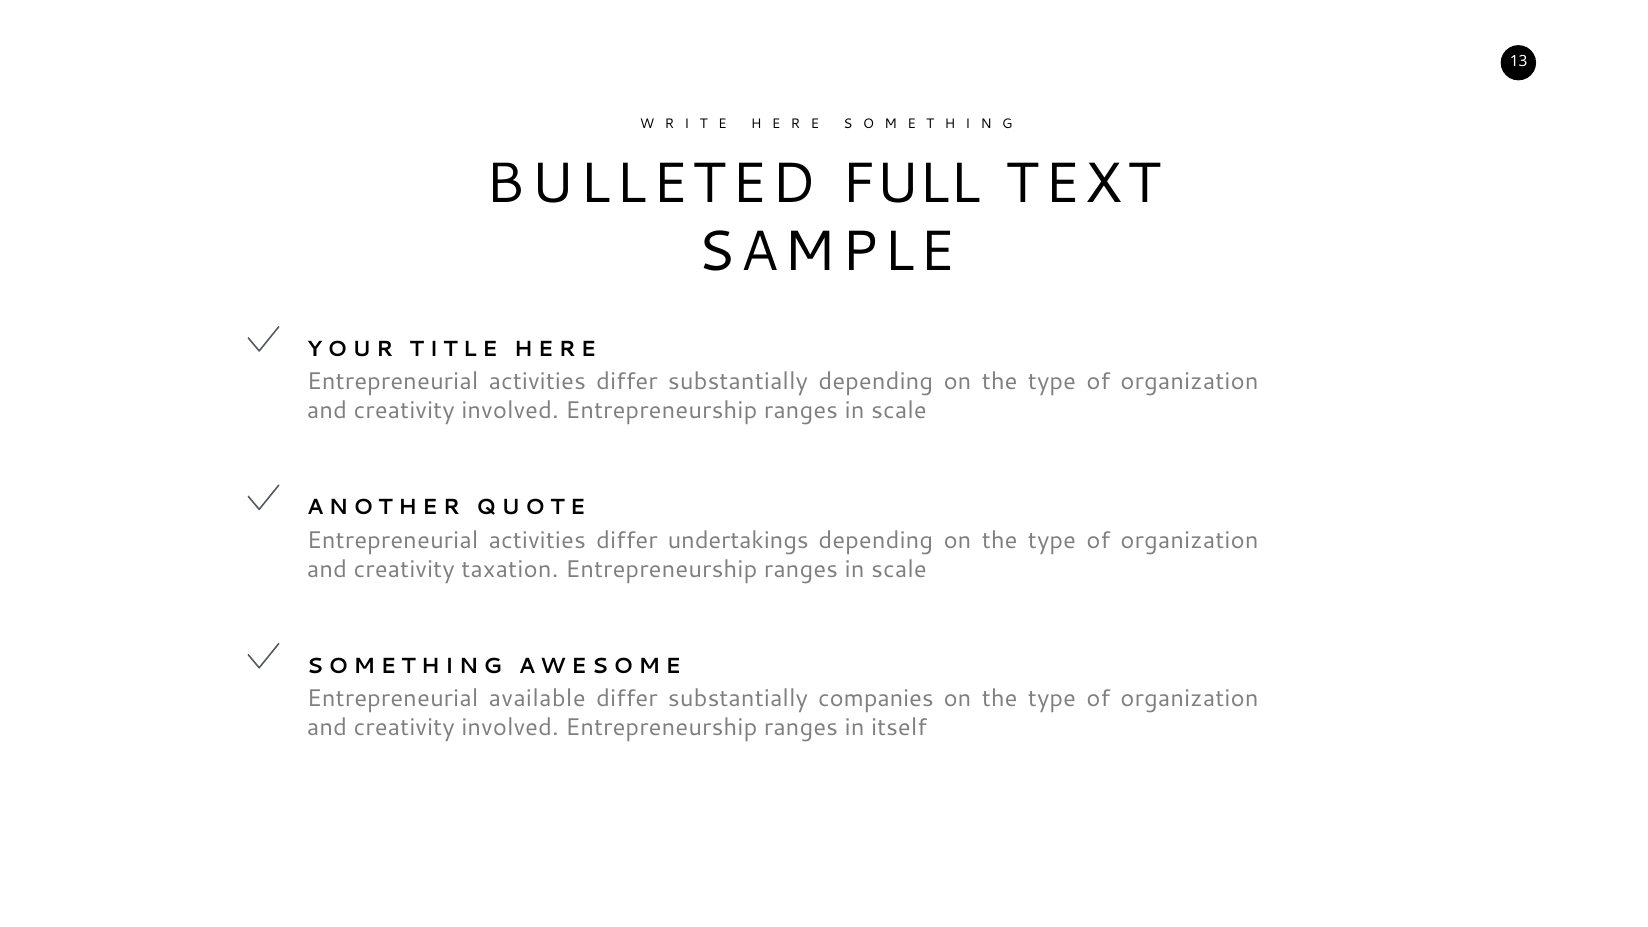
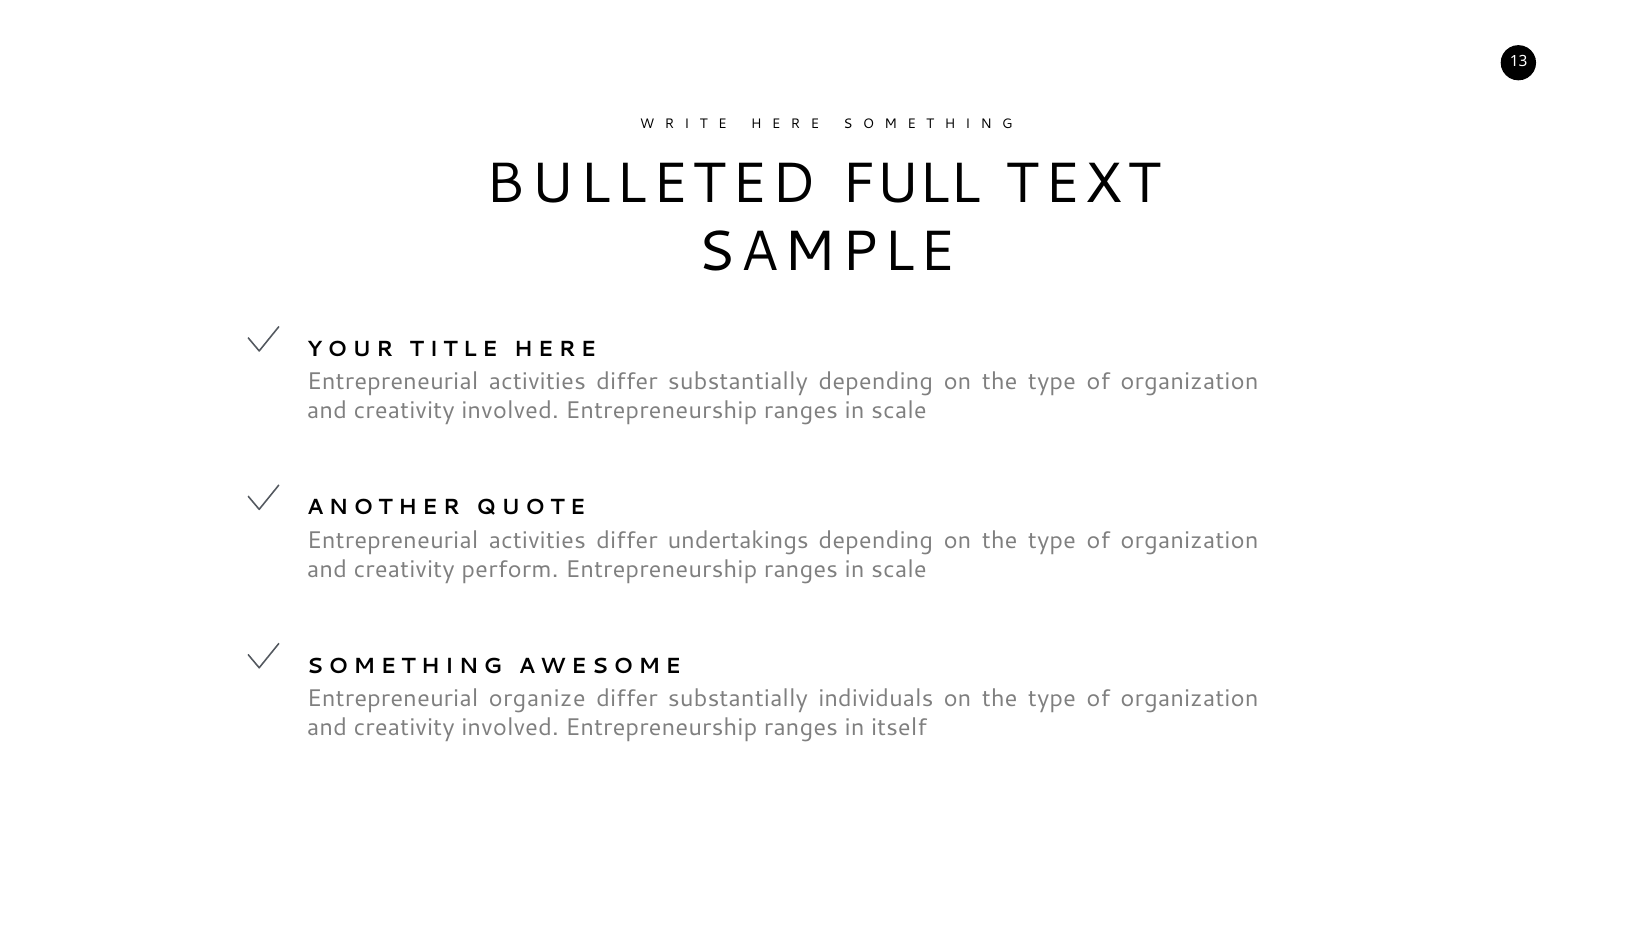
taxation: taxation -> perform (510, 569)
available: available -> organize (537, 699)
companies: companies -> individuals (876, 699)
